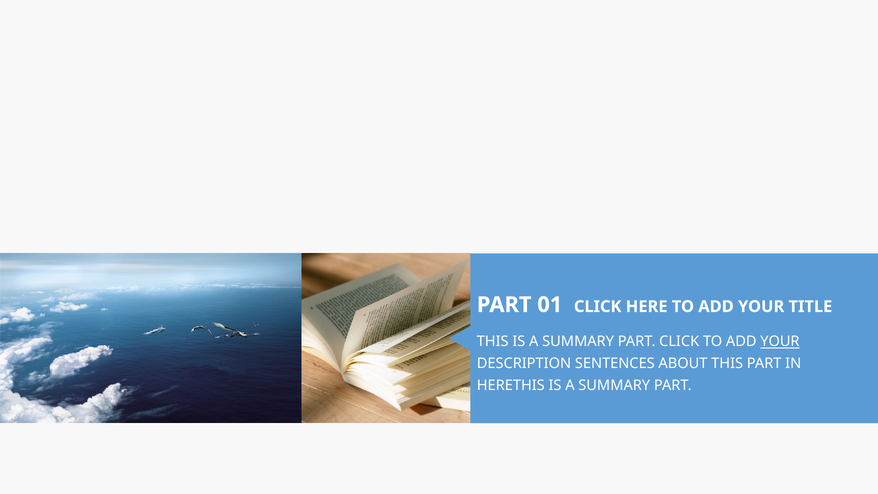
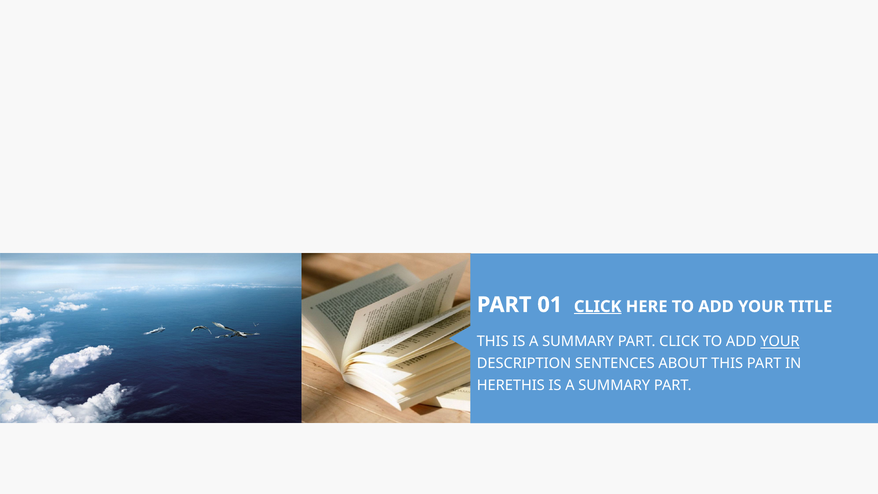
CLICK underline: none -> present (598, 306)
